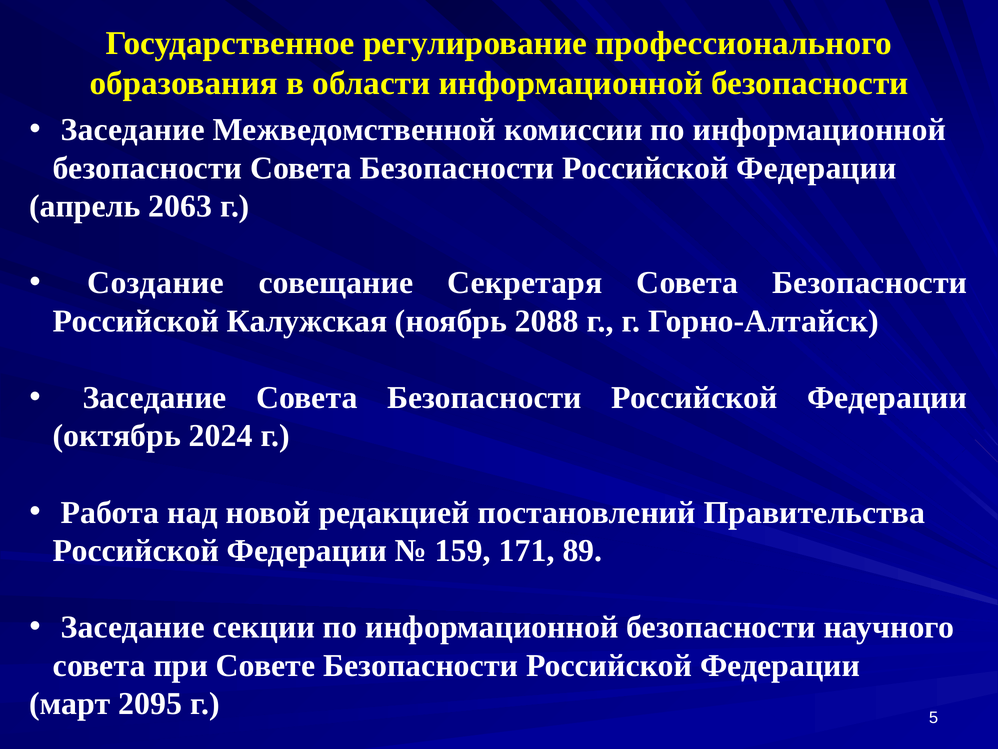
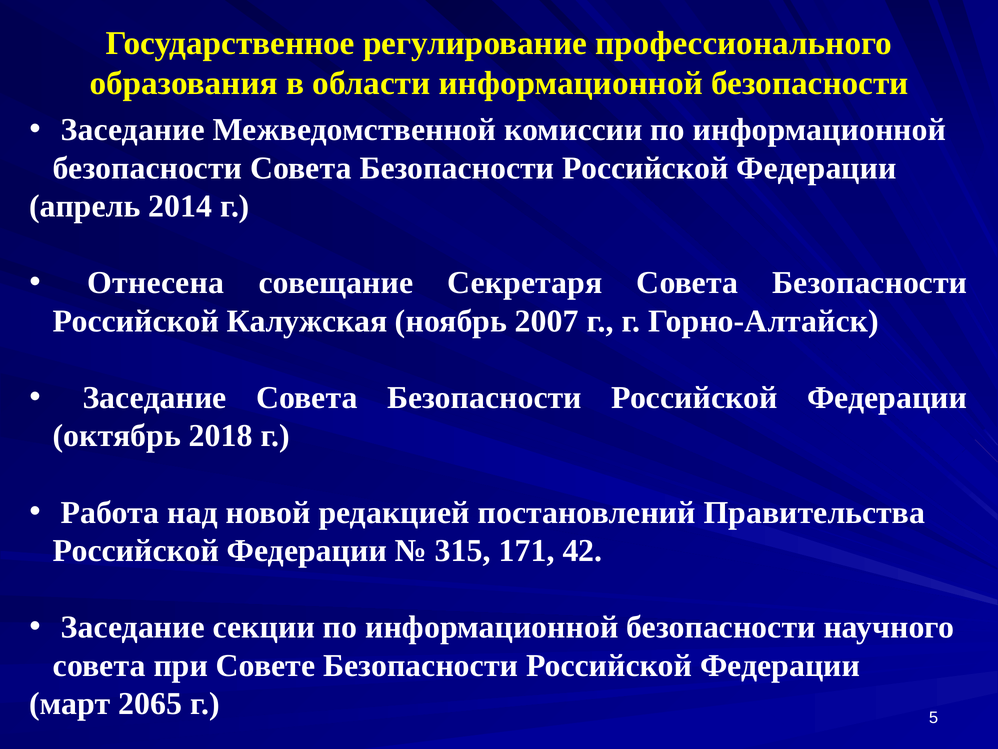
2063: 2063 -> 2014 (180, 206)
Создание: Создание -> Отнесена (156, 283)
2088: 2088 -> 2007 (547, 321)
2024: 2024 -> 2018 (221, 436)
159: 159 -> 315 (463, 550)
89: 89 -> 42 (582, 550)
2095: 2095 -> 2065 (150, 703)
